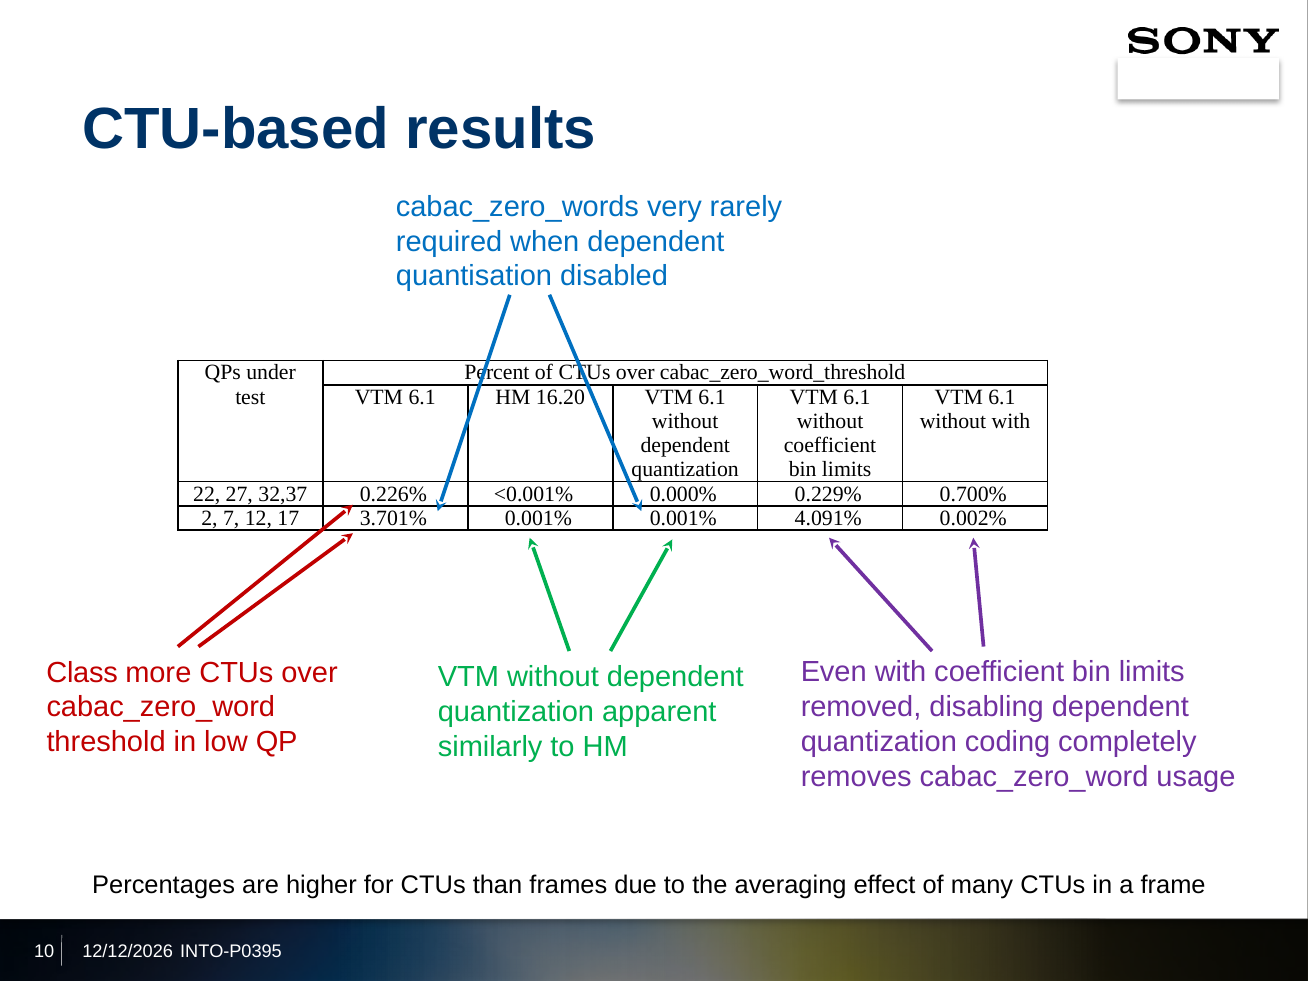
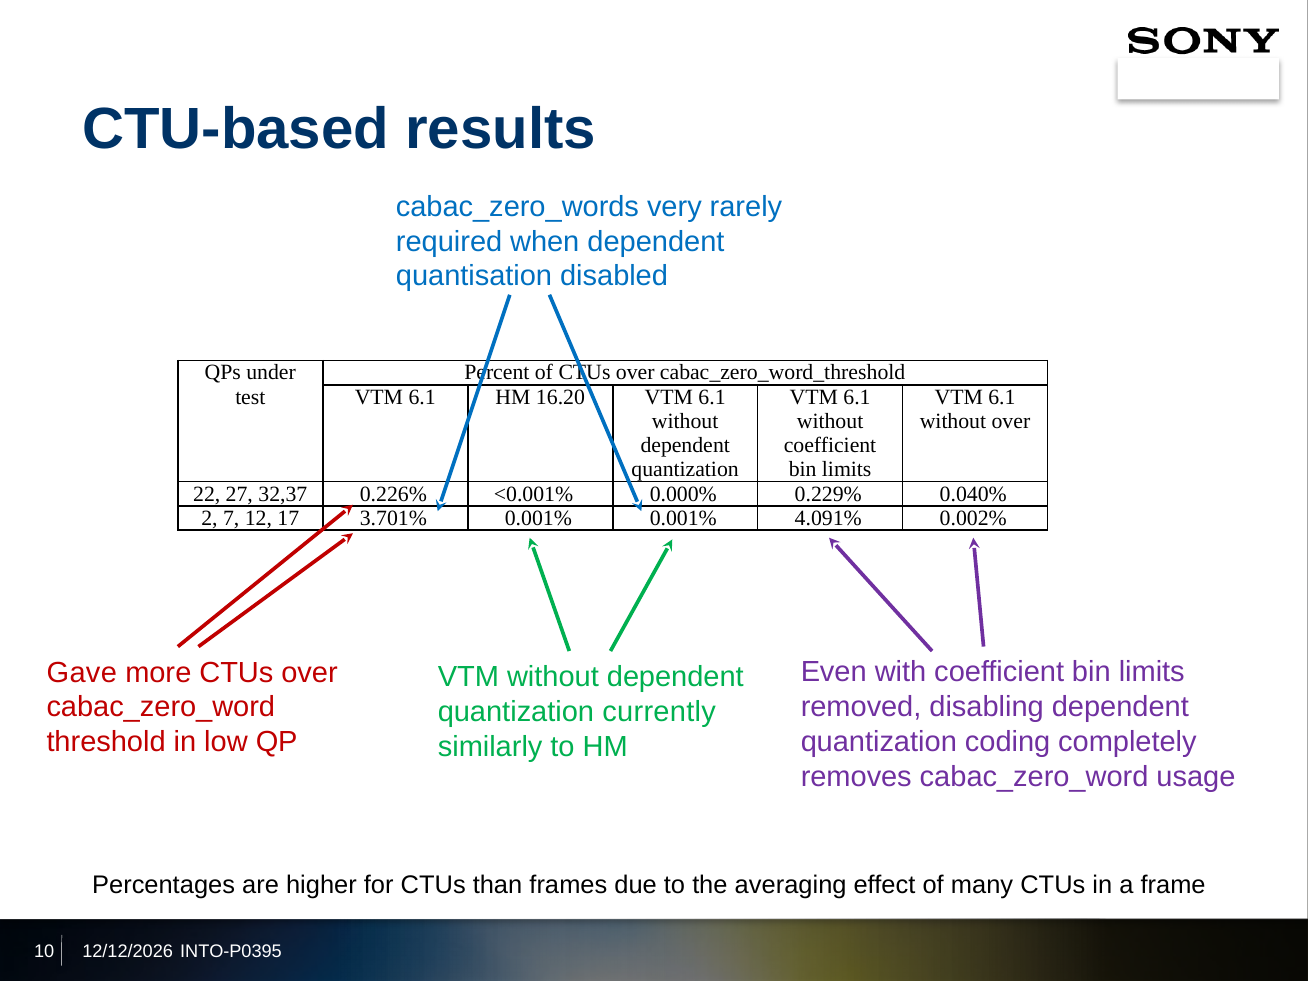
without with: with -> over (1011, 421)
0.700%: 0.700% -> 0.040% (973, 494)
Class: Class -> Gave (82, 672)
apparent: apparent -> currently (659, 712)
